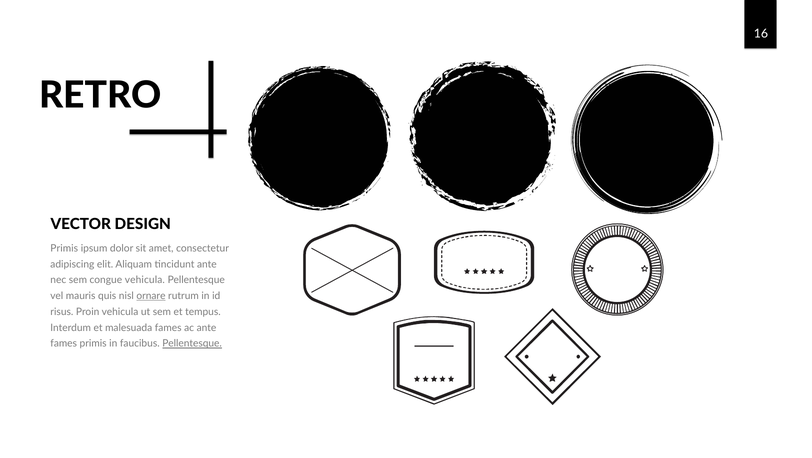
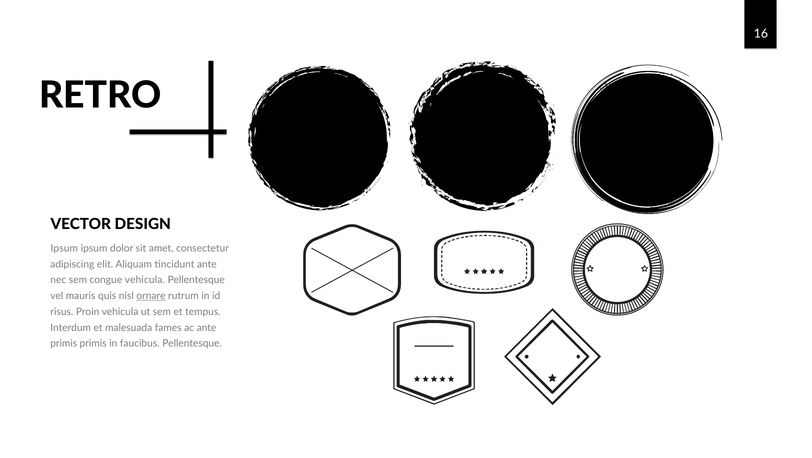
Primis: Primis -> Ipsum (64, 248)
fames: fames -> primis (64, 344)
Pellentesque underline: present -> none (192, 344)
